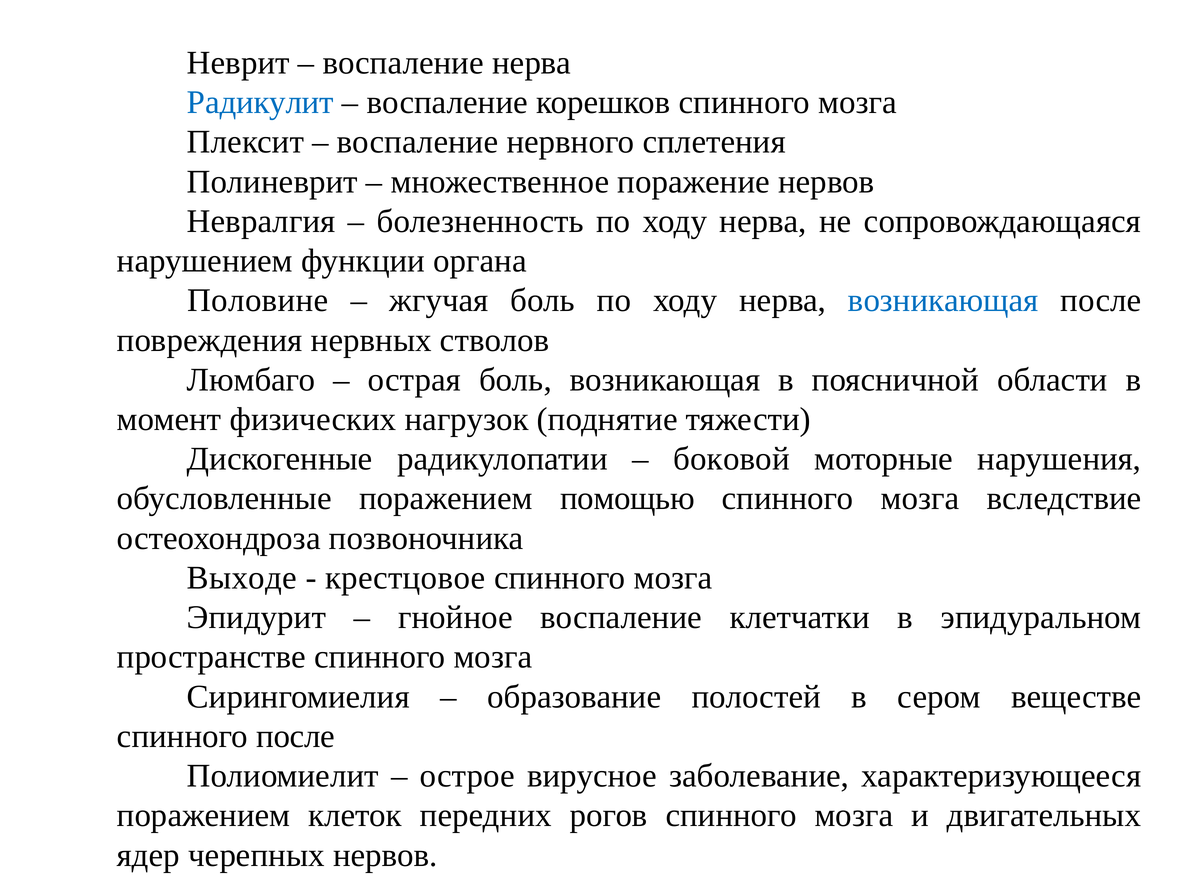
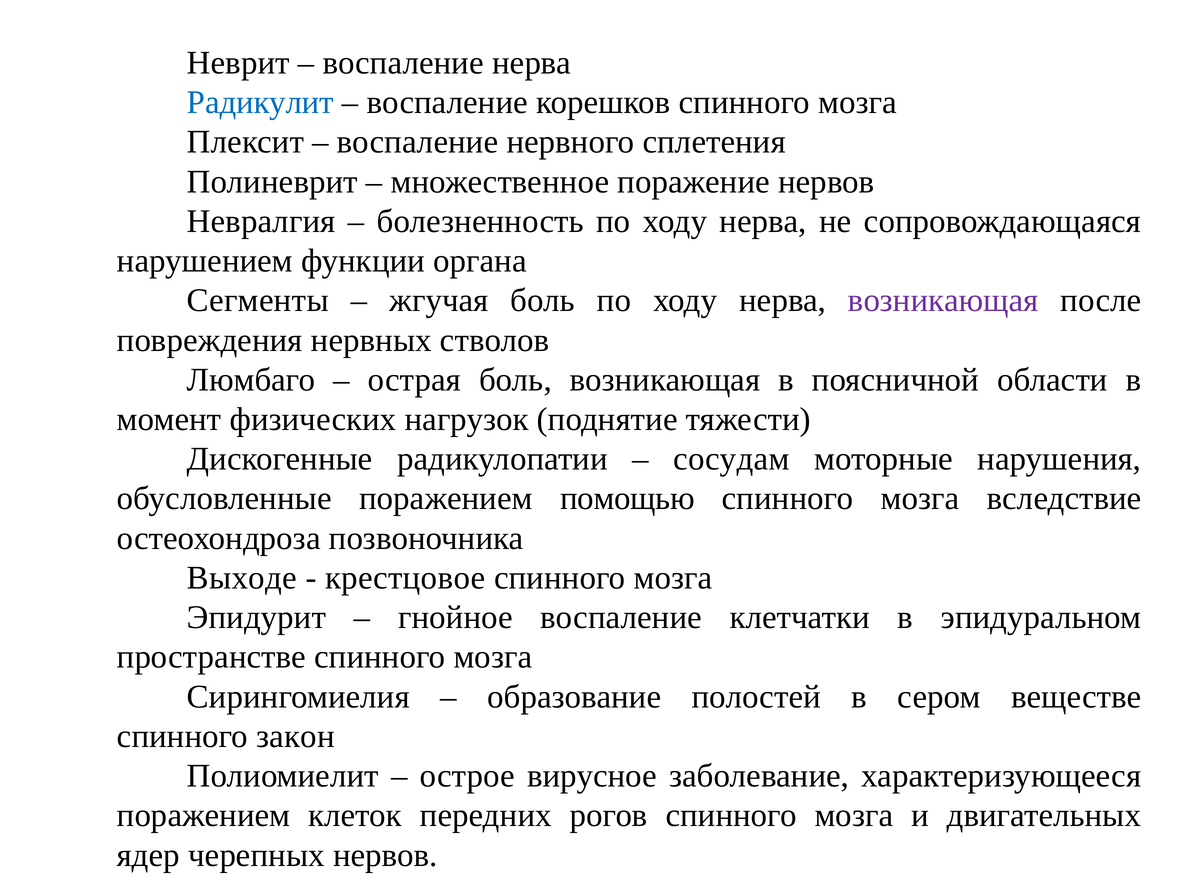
Половине: Половине -> Сегменты (258, 301)
возникающая colour: blue -> purple (943, 301)
боковой: боковой -> сосудам (731, 459)
спинного после: после -> закон (295, 736)
